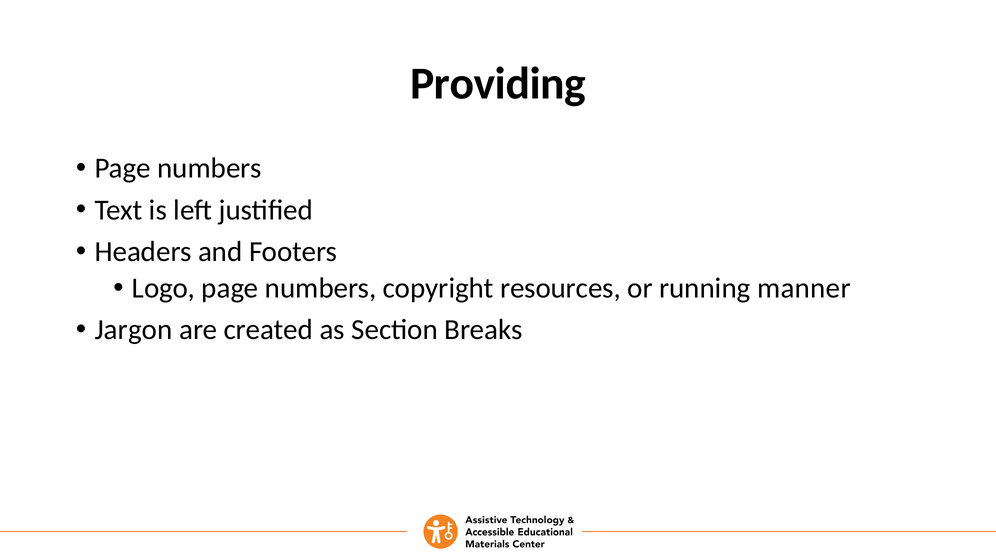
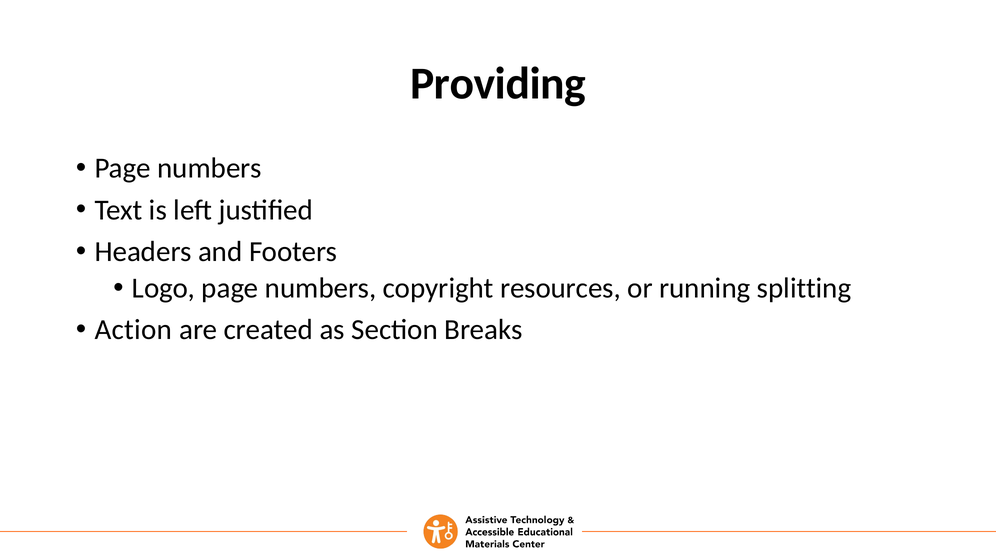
manner: manner -> splitting (804, 288)
Jargon: Jargon -> Action (134, 330)
